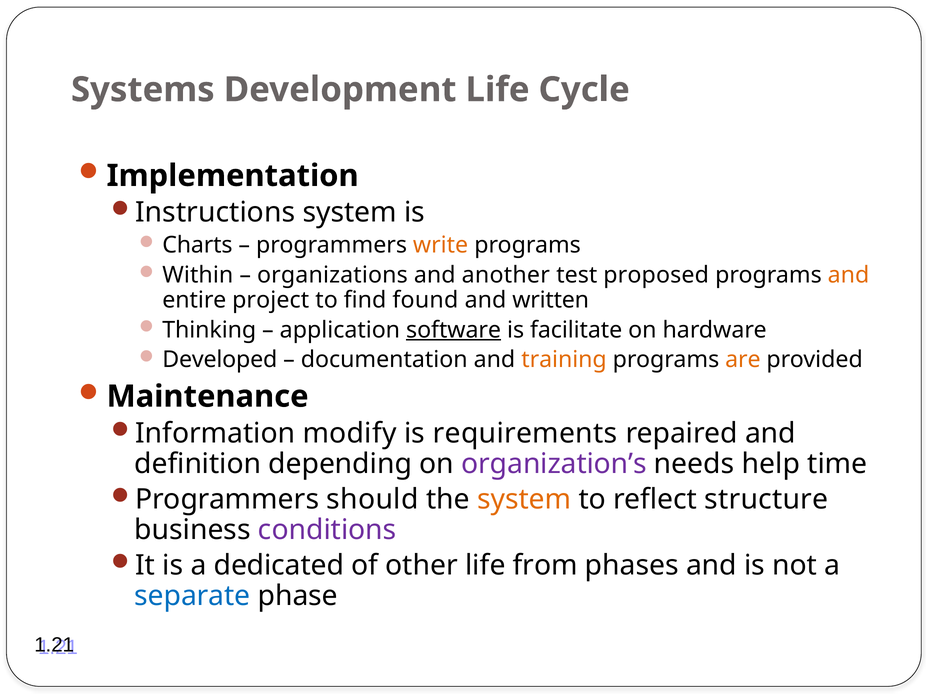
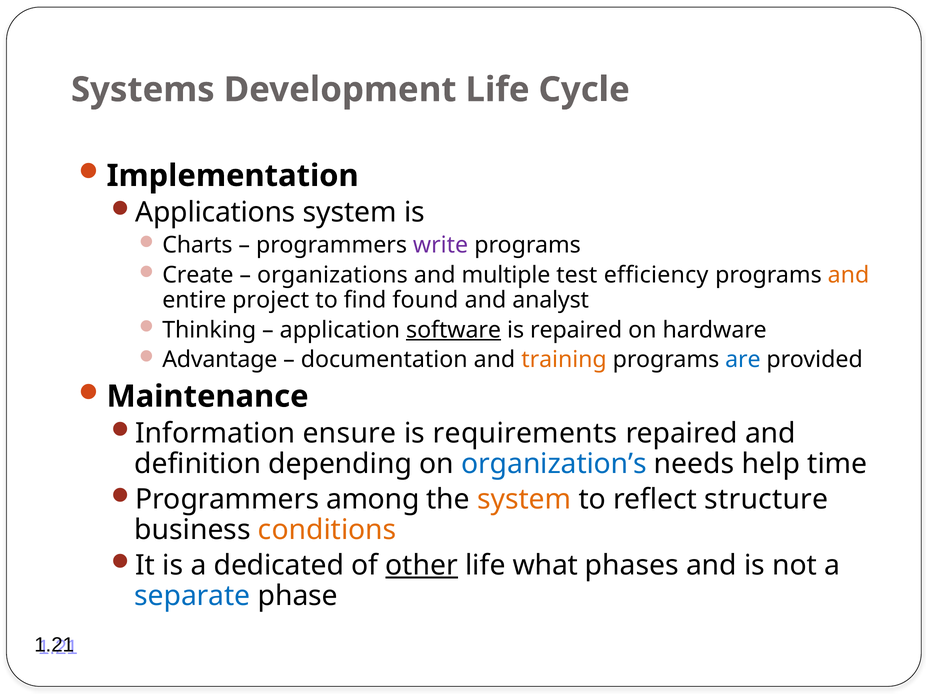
Instructions: Instructions -> Applications (215, 213)
write colour: orange -> purple (441, 245)
Within: Within -> Create (198, 275)
another: another -> multiple (506, 275)
proposed: proposed -> efficiency (656, 275)
written: written -> analyst (551, 300)
is facilitate: facilitate -> repaired (576, 330)
Developed: Developed -> Advantage (220, 360)
are colour: orange -> blue (743, 360)
modify: modify -> ensure (350, 433)
organization’s colour: purple -> blue (554, 464)
should: should -> among (373, 499)
conditions colour: purple -> orange (327, 530)
other underline: none -> present (422, 565)
from: from -> what (545, 565)
